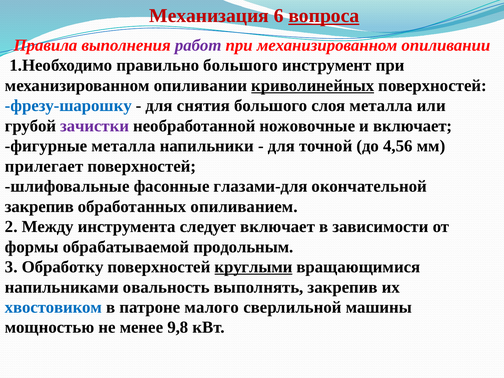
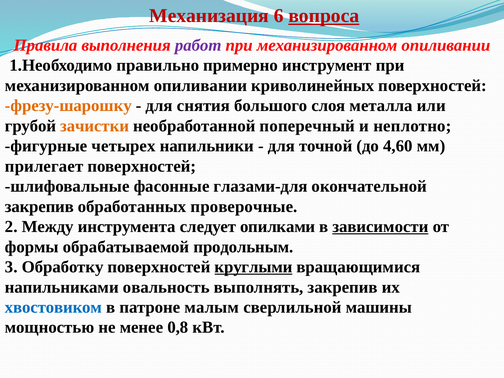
правильно большого: большого -> примерно (241, 65)
криволинейных underline: present -> none (313, 86)
фрезу-шарошку colour: blue -> orange (68, 106)
зачистки colour: purple -> orange (95, 126)
ножовочные: ножовочные -> поперечный (307, 126)
и включает: включает -> неплотно (412, 126)
фигурные металла: металла -> четырех (124, 146)
4,56: 4,56 -> 4,60 (398, 146)
опиливанием: опиливанием -> проверочные (244, 206)
следует включает: включает -> опилками (278, 227)
зависимости underline: none -> present (380, 227)
малого: малого -> малым (212, 307)
9,8: 9,8 -> 0,8 (178, 327)
